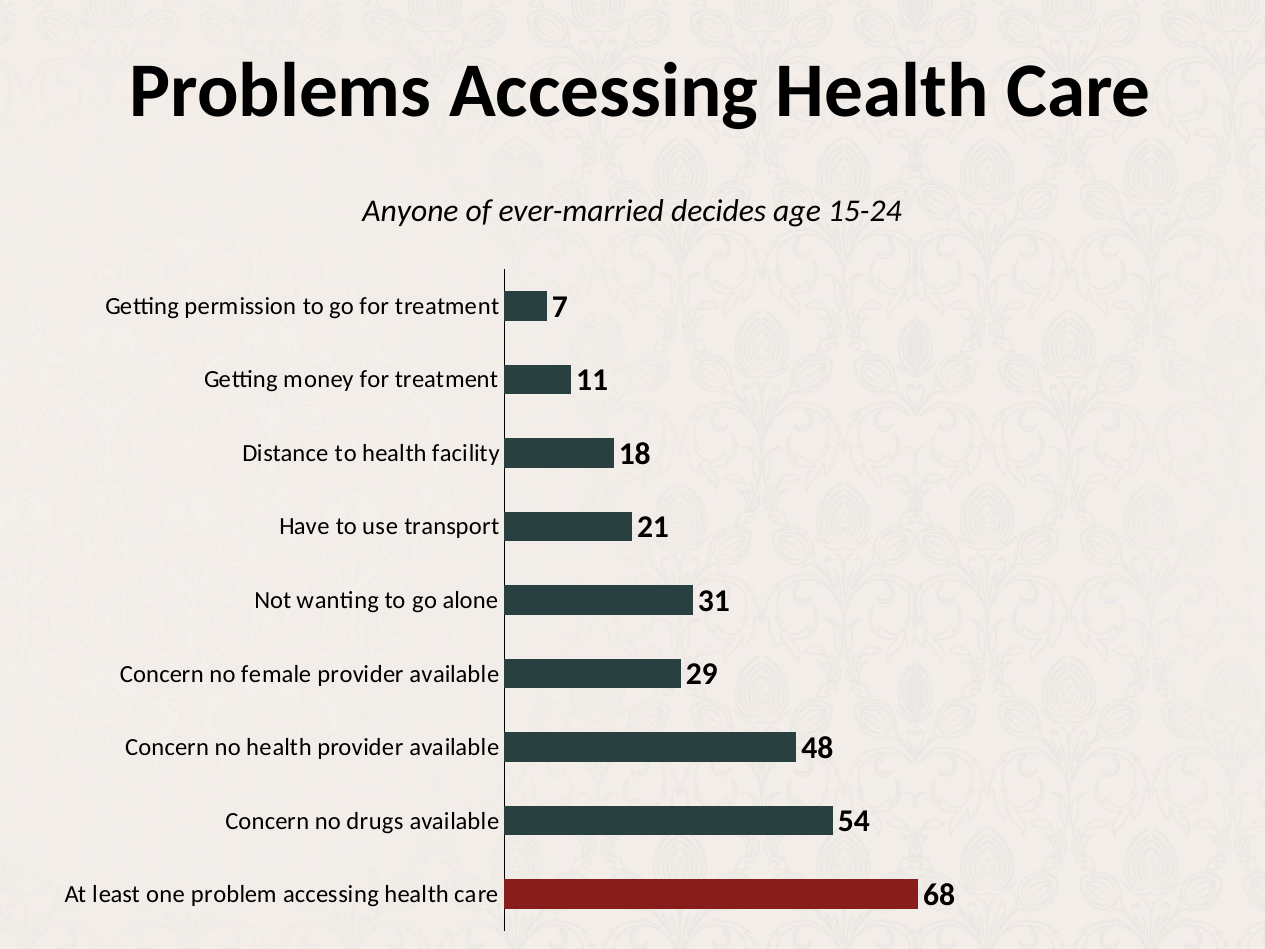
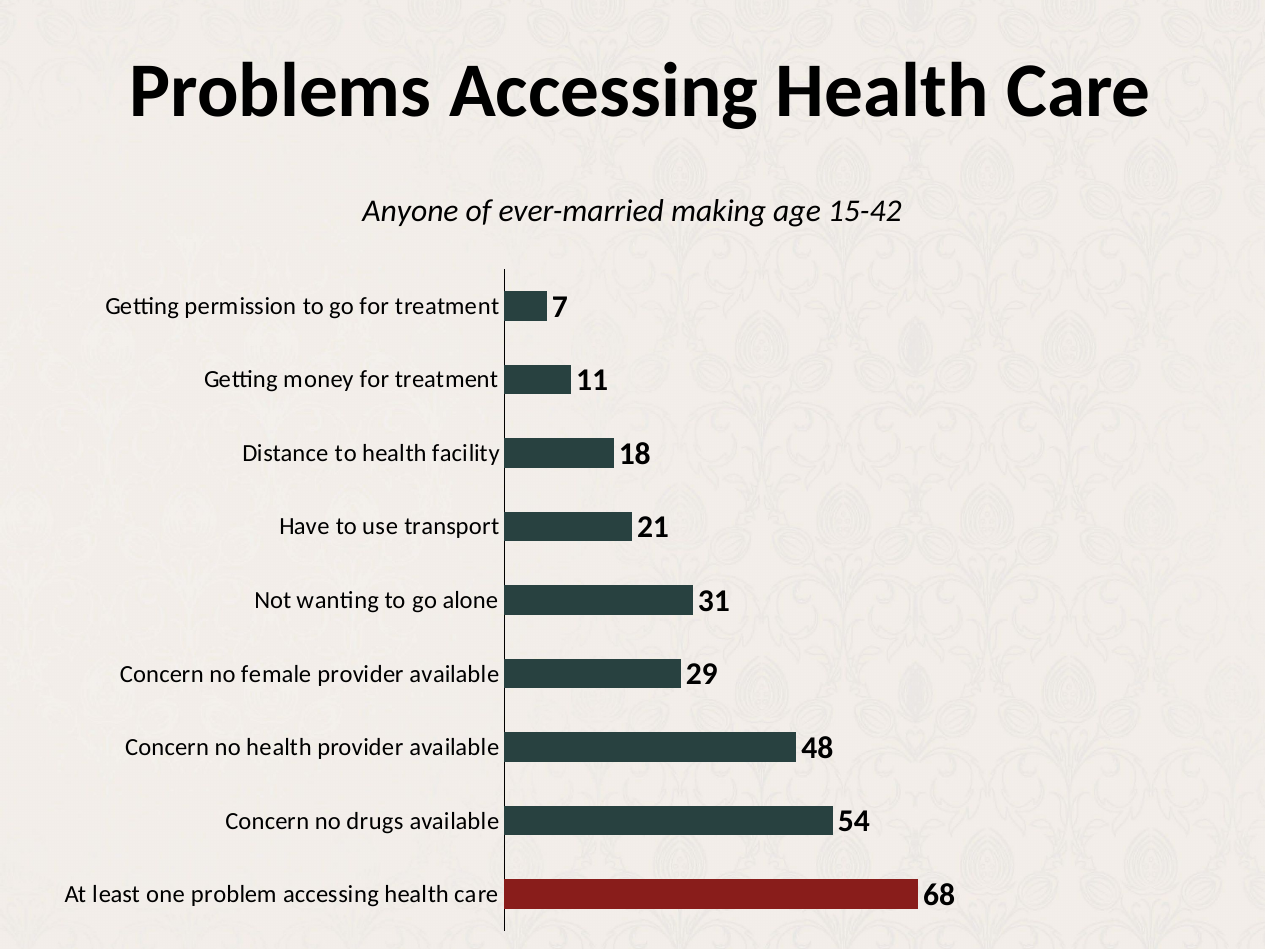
decides: decides -> making (719, 211)
15-24: 15-24 -> 15-42 (865, 211)
